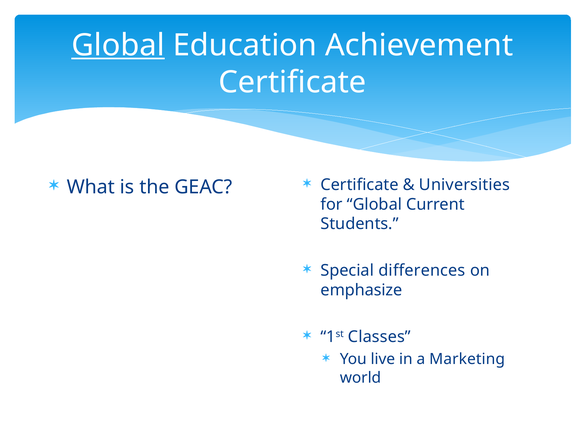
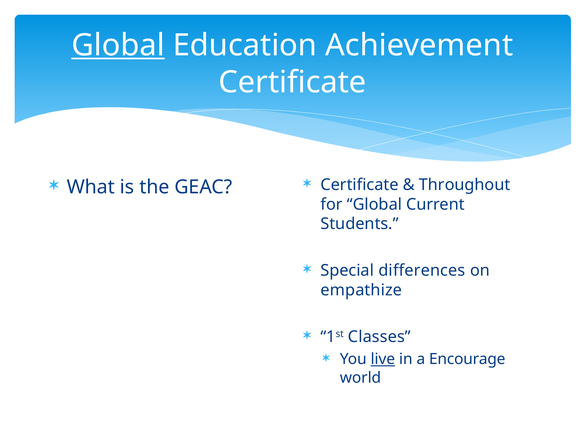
Universities: Universities -> Throughout (465, 185)
emphasize: emphasize -> empathize (361, 291)
live underline: none -> present (383, 360)
Marketing: Marketing -> Encourage (467, 360)
